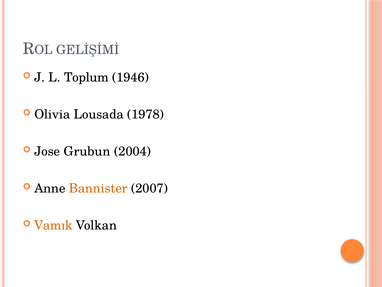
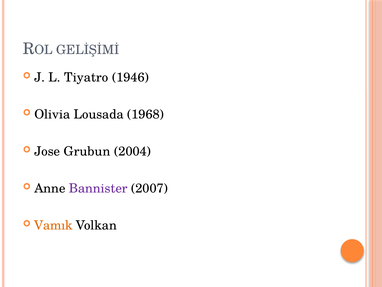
Toplum: Toplum -> Tiyatro (86, 77)
1978: 1978 -> 1968 (146, 114)
Bannister colour: orange -> purple (98, 188)
